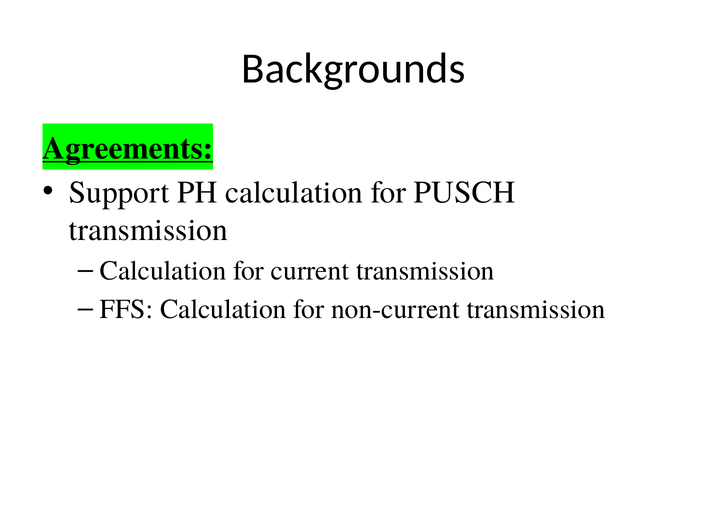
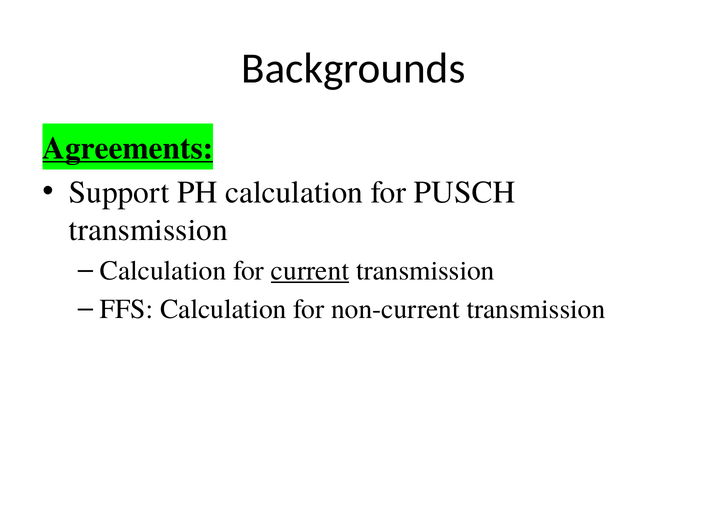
current underline: none -> present (310, 271)
